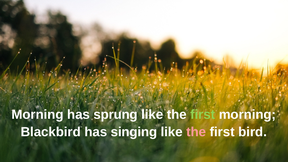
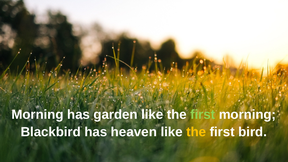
sprung: sprung -> garden (116, 115)
singing: singing -> heaven (134, 132)
the colour: pink -> yellow (196, 132)
